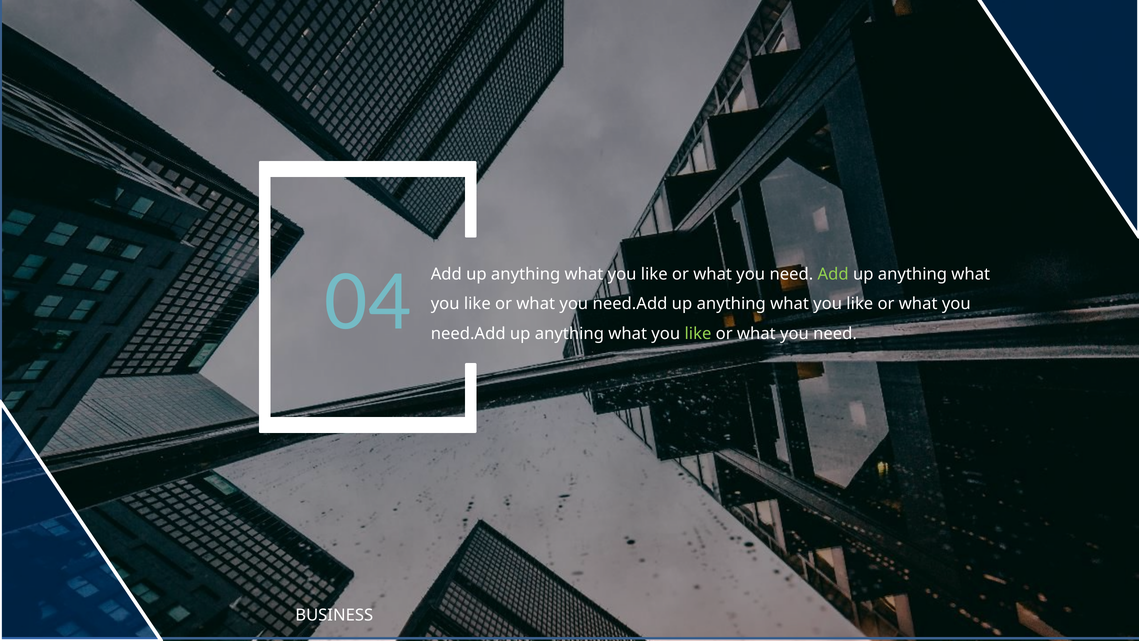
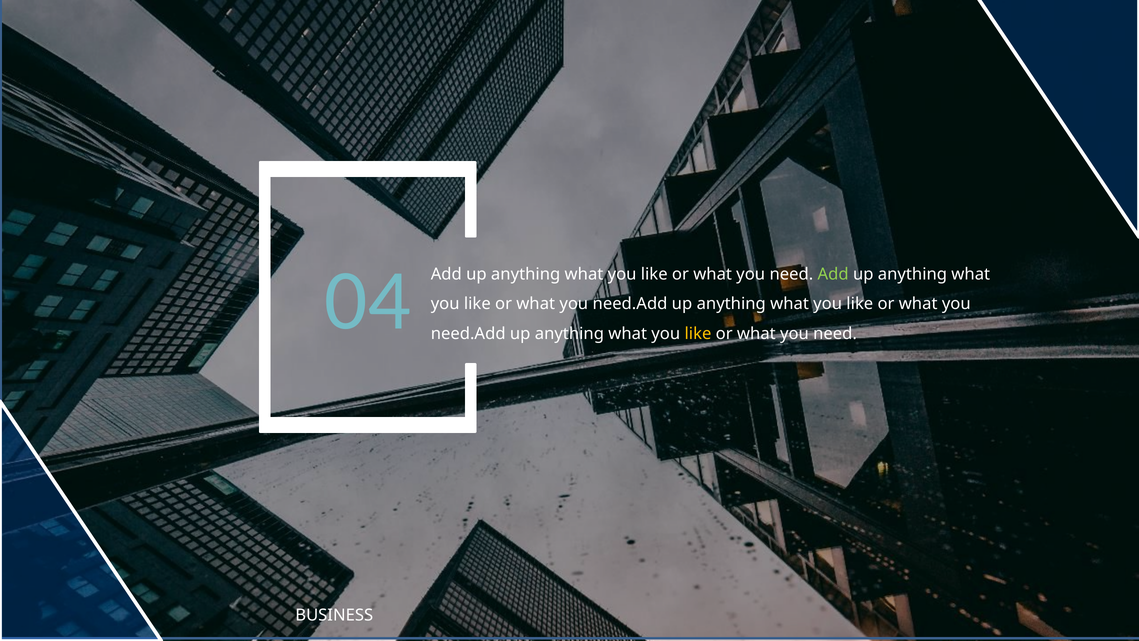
like colour: light green -> yellow (698, 334)
